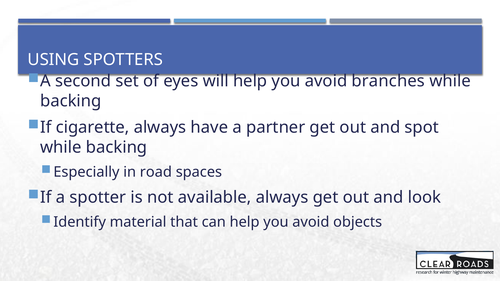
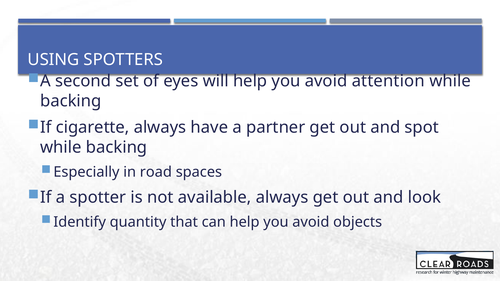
branches: branches -> attention (388, 81)
material: material -> quantity (138, 222)
